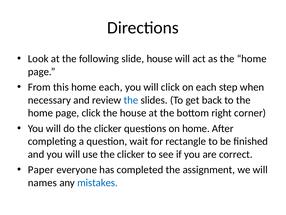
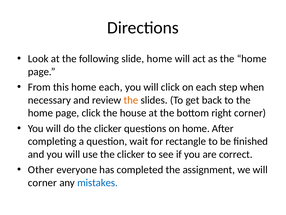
slide house: house -> home (160, 59)
the colour: blue -> orange (131, 100)
Paper: Paper -> Other (41, 169)
names: names -> corner (42, 182)
